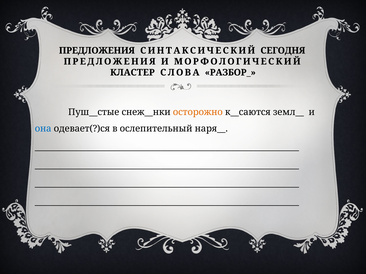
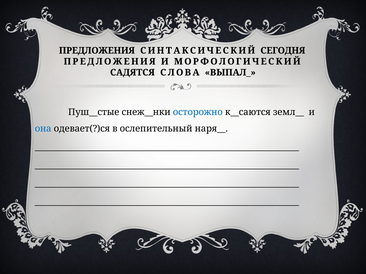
КЛАСТЕР: КЛАСТЕР -> САДЯТСЯ (132, 73)
РАЗБОР_: РАЗБОР_ -> ВЫПАЛ_ (230, 73)
осторожно colour: orange -> blue (198, 112)
